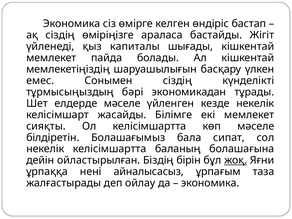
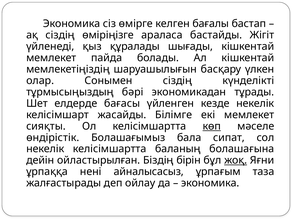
өндіріс: өндіріс -> бағалы (211, 24)
капиталы: капиталы -> құралады (135, 46)
емес: емес -> олар (40, 81)
елдерде мәселе: мәселе -> бағасы (122, 103)
көп underline: none -> present (212, 126)
білдіретін: білдіретін -> өндірістік (53, 138)
